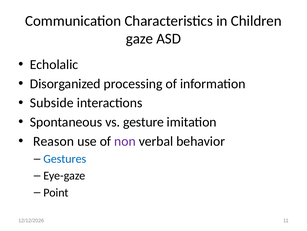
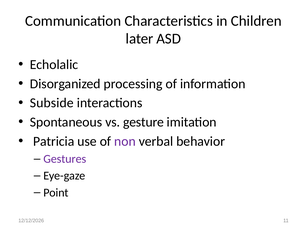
gaze: gaze -> later (140, 39)
Reason: Reason -> Patricia (54, 141)
Gestures colour: blue -> purple (65, 158)
